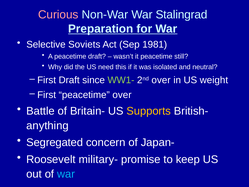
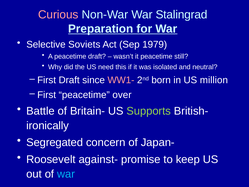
1981: 1981 -> 1979 (155, 44)
WW1- colour: light green -> pink (121, 80)
2nd over: over -> born (161, 80)
weight: weight -> million (214, 80)
Supports colour: yellow -> light green (149, 111)
anything: anything -> ironically (48, 126)
military-: military- -> against- (98, 159)
